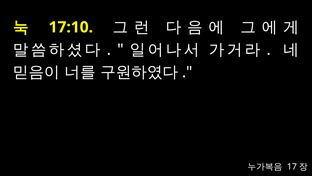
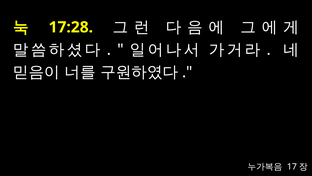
17:10: 17:10 -> 17:28 (71, 27)
